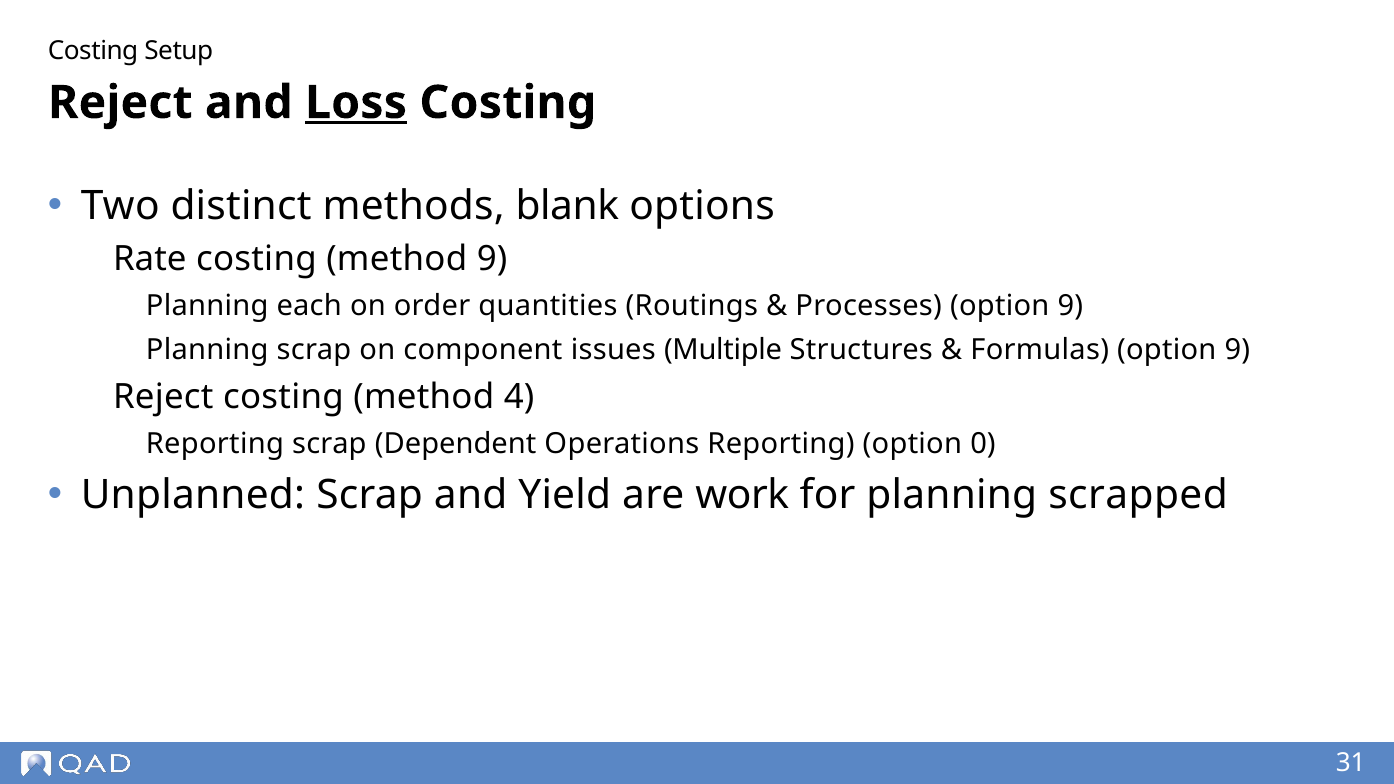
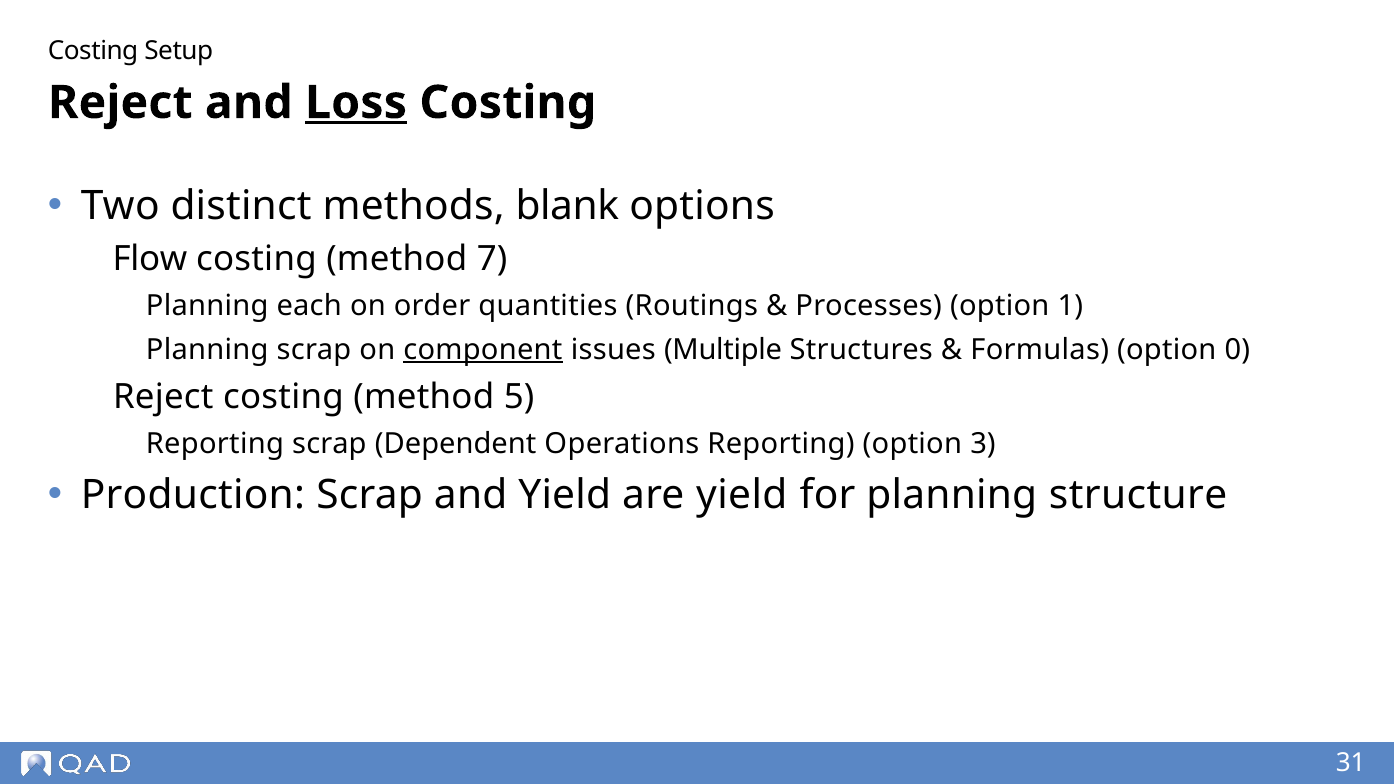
Rate: Rate -> Flow (150, 259)
method 9: 9 -> 7 (492, 259)
Processes option 9: 9 -> 1 (1070, 306)
component underline: none -> present (483, 350)
Formulas option 9: 9 -> 0 (1237, 350)
4: 4 -> 5 (519, 397)
0: 0 -> 3 (983, 444)
Unplanned: Unplanned -> Production (193, 495)
are work: work -> yield (742, 495)
scrapped: scrapped -> structure (1138, 495)
